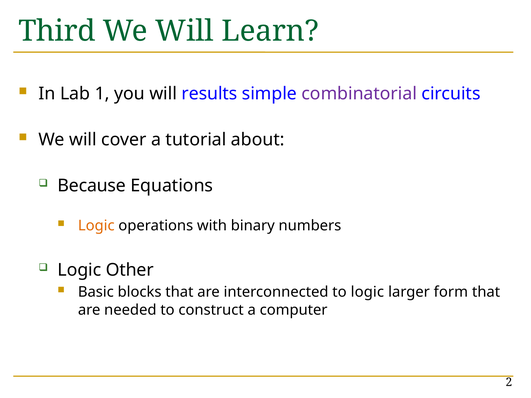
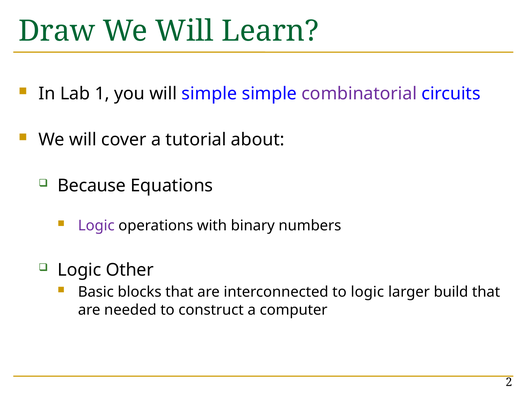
Third: Third -> Draw (57, 31)
will results: results -> simple (209, 94)
Logic colour: orange -> purple (96, 226)
form: form -> build (451, 292)
